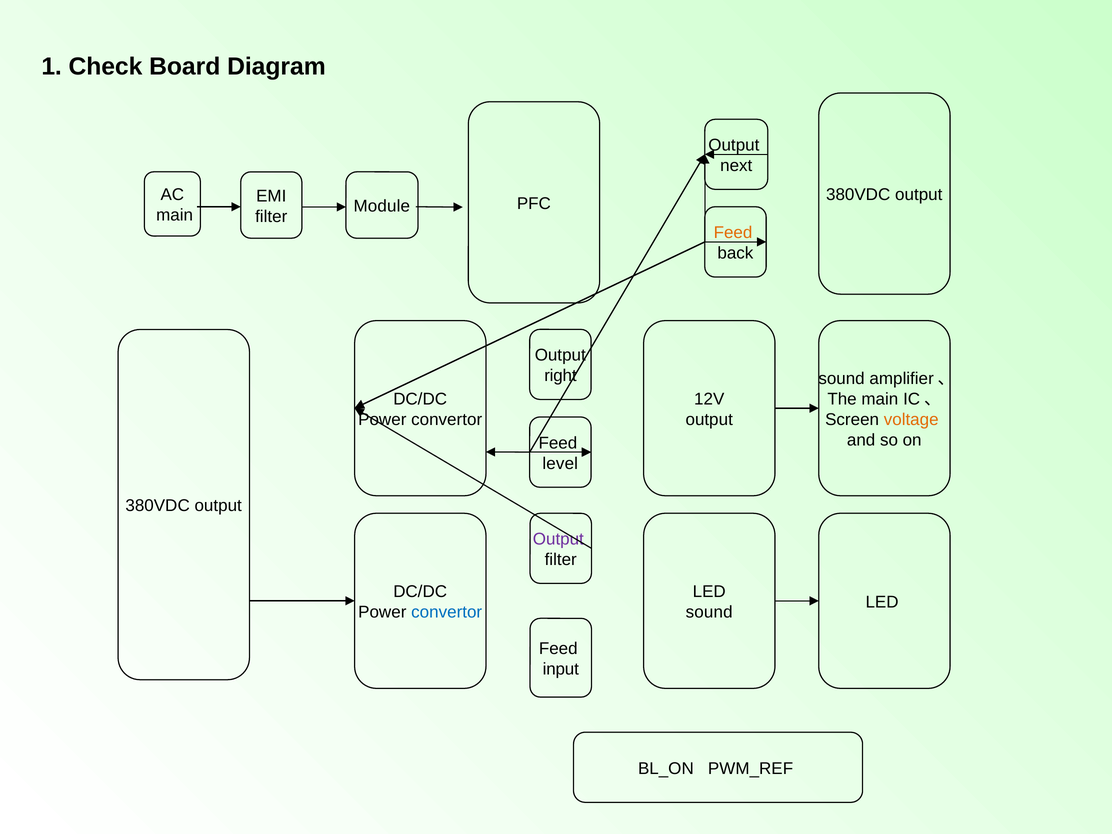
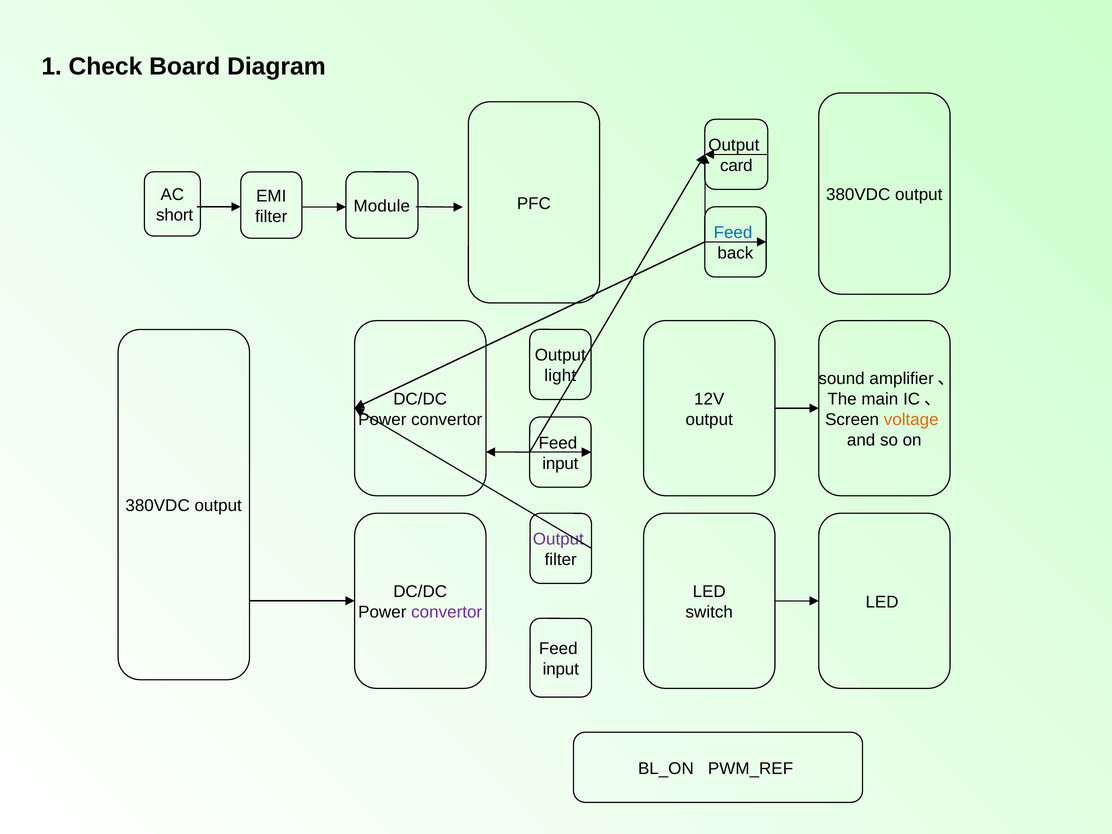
next: next -> card (736, 166)
main: main -> short (175, 215)
Feed colour: orange -> blue (733, 233)
right: right -> light (560, 376)
level: level -> input (560, 463)
convertor colour: blue -> purple (447, 612)
sound: sound -> switch (709, 612)
